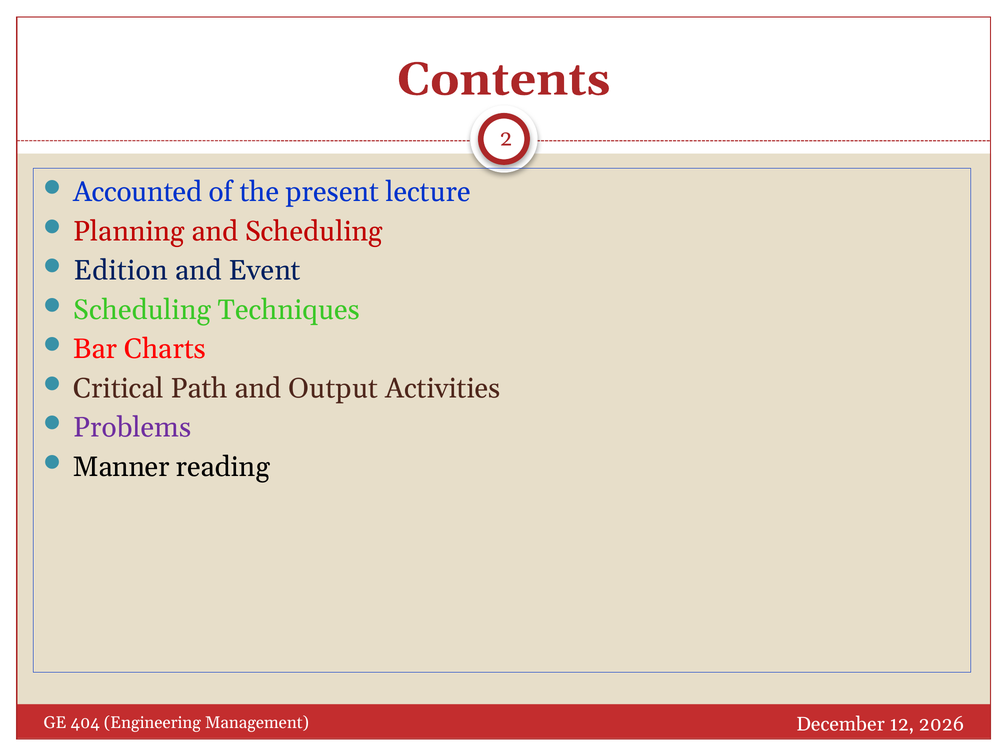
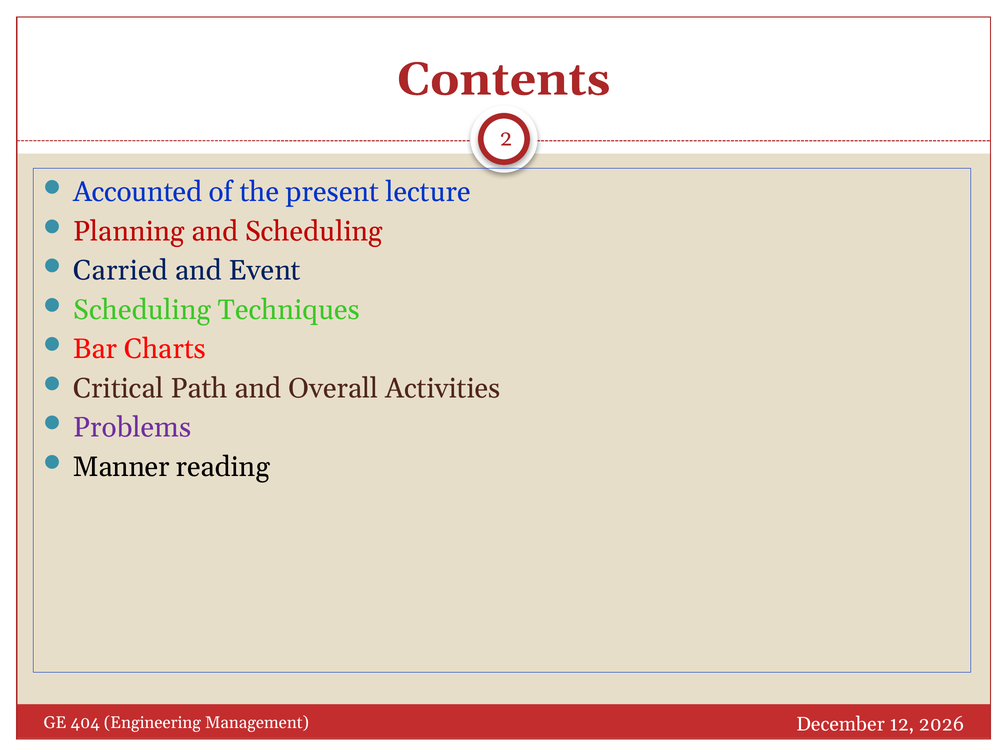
Edition: Edition -> Carried (121, 271)
Output: Output -> Overall (333, 388)
